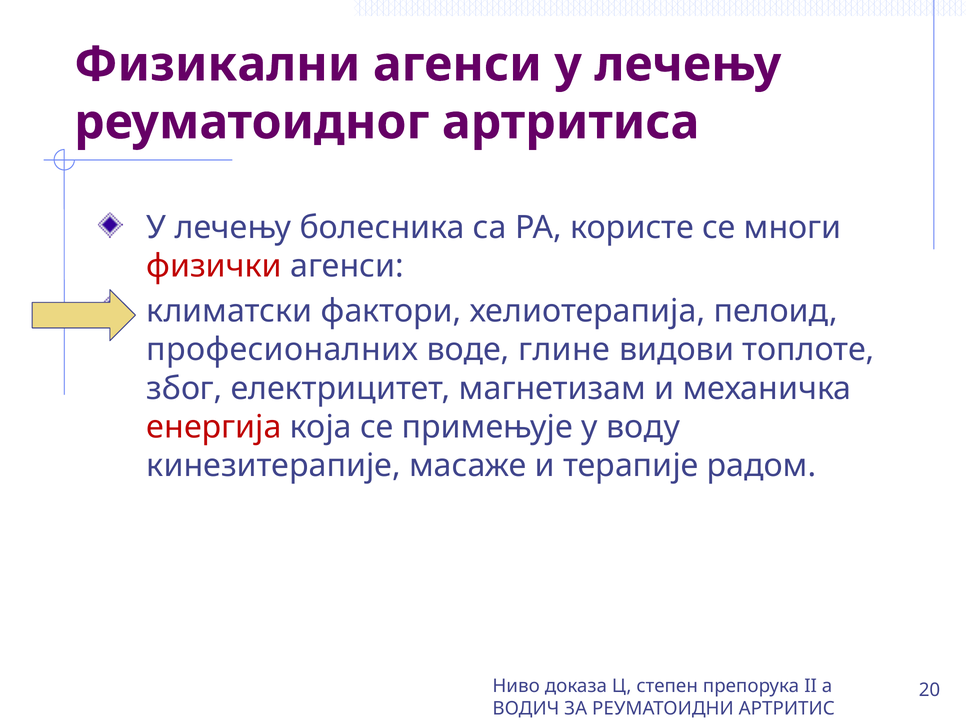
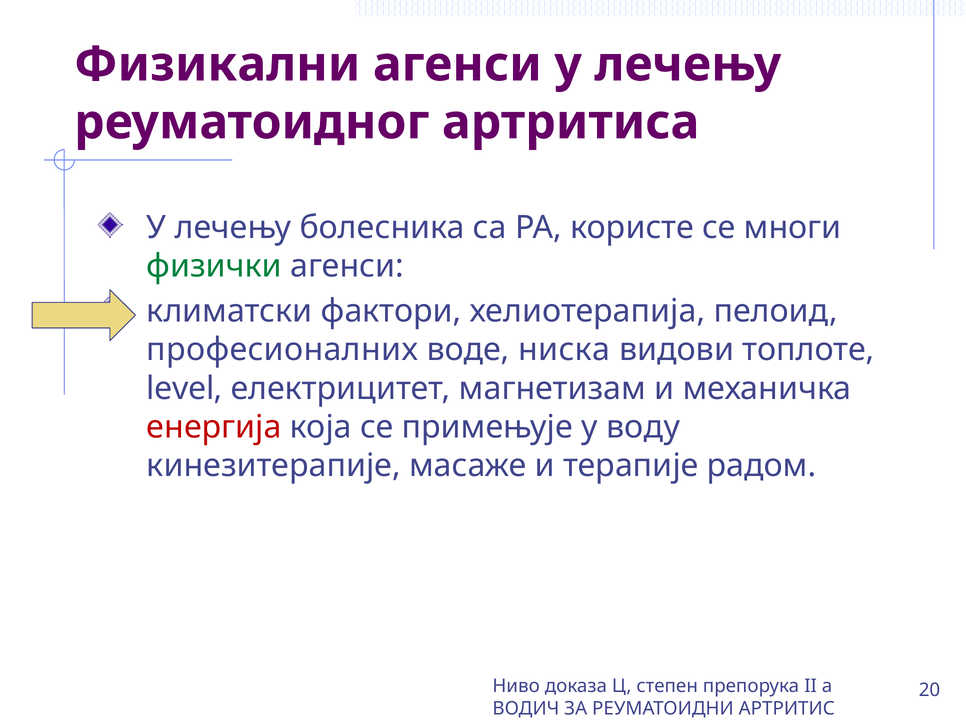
физички colour: red -> green (214, 266)
глине: глине -> ниска (564, 350)
због: због -> level (184, 389)
